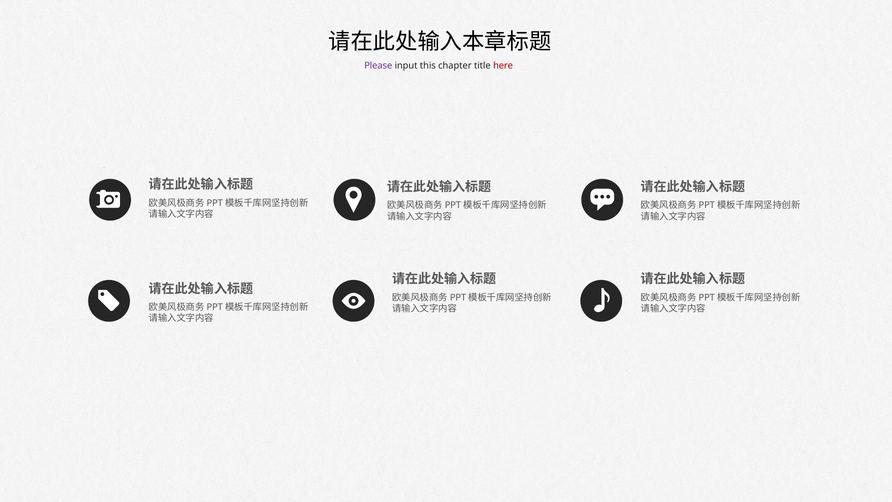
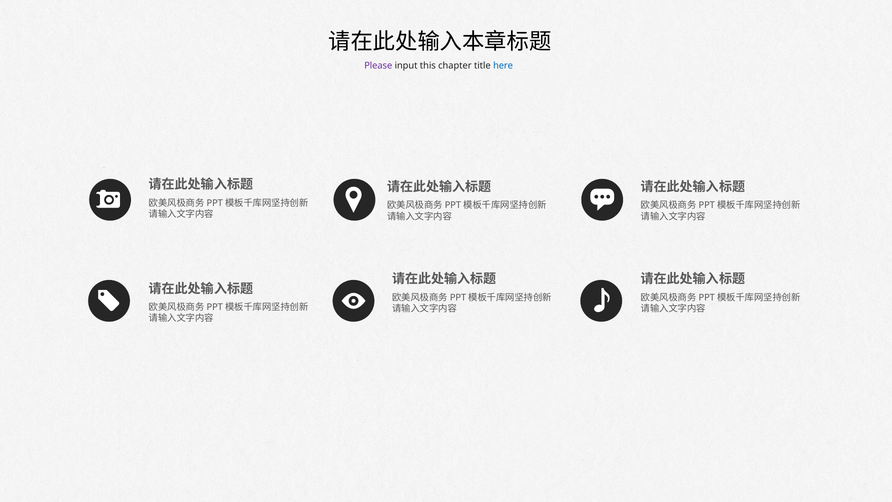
here colour: red -> blue (503, 65)
